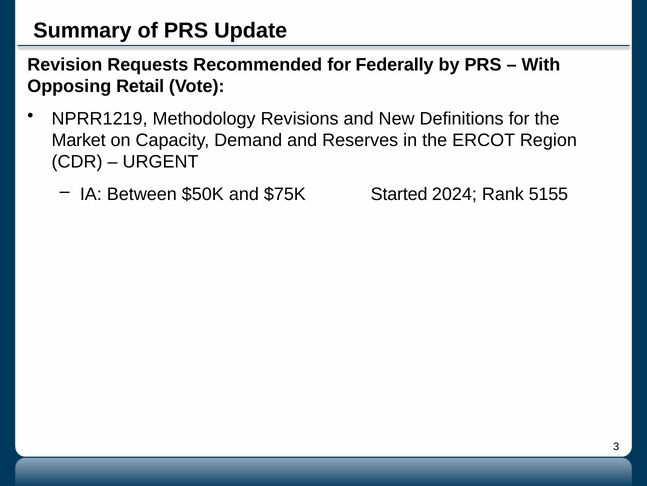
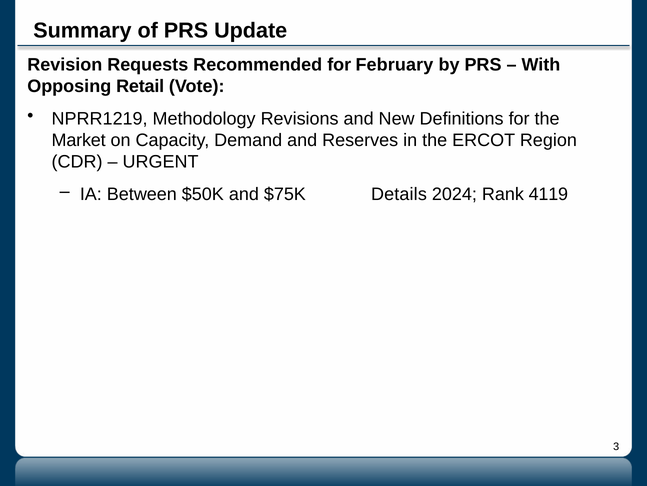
Federally: Federally -> February (394, 64)
Started: Started -> Details (399, 194)
5155: 5155 -> 4119 (548, 194)
